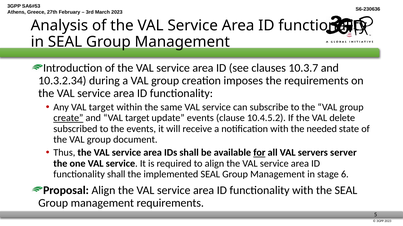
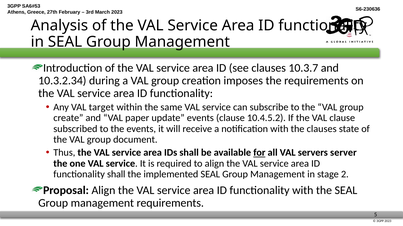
create underline: present -> none (68, 118)
and VAL target: target -> paper (137, 118)
VAL delete: delete -> clause (342, 118)
the needed: needed -> clauses (322, 129)
6: 6 -> 2 (345, 175)
